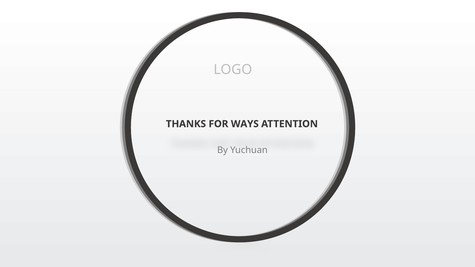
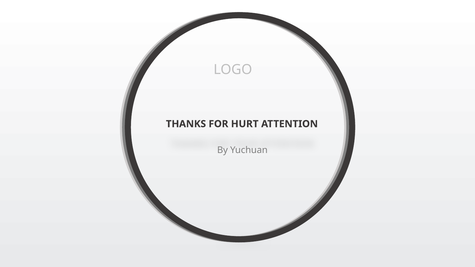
WAYS: WAYS -> HURT (245, 124)
